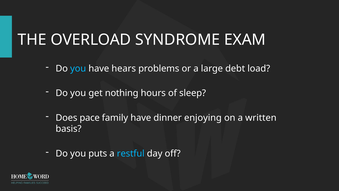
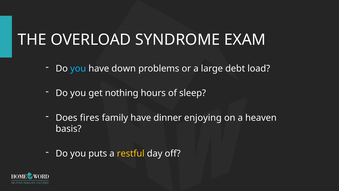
hears: hears -> down (124, 68)
pace: pace -> fires (90, 118)
written: written -> heaven (261, 118)
restful colour: light blue -> yellow (131, 153)
